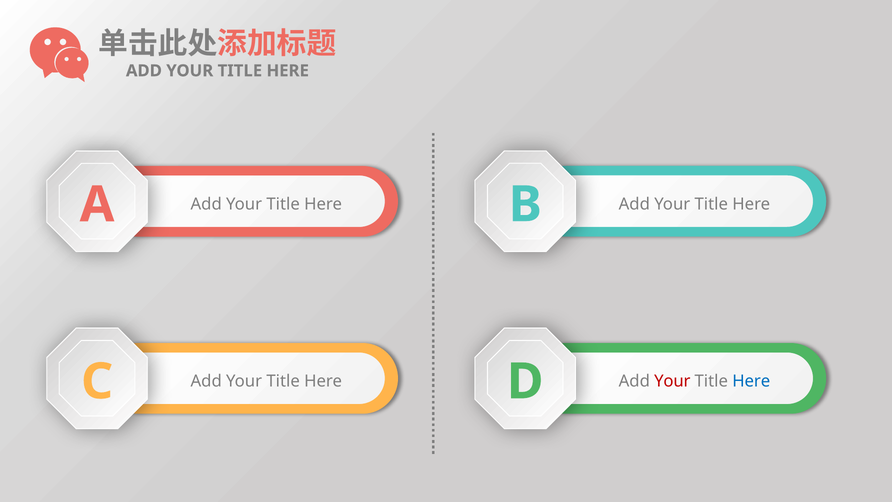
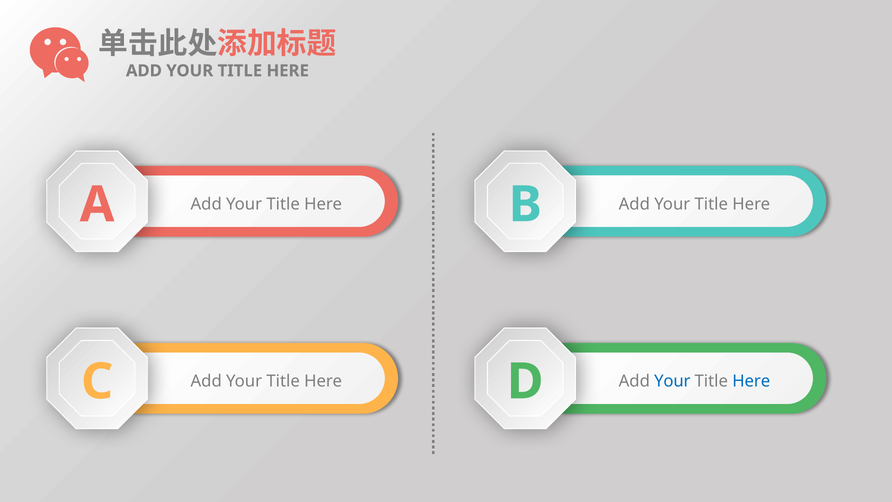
Your colour: red -> blue (672, 381)
